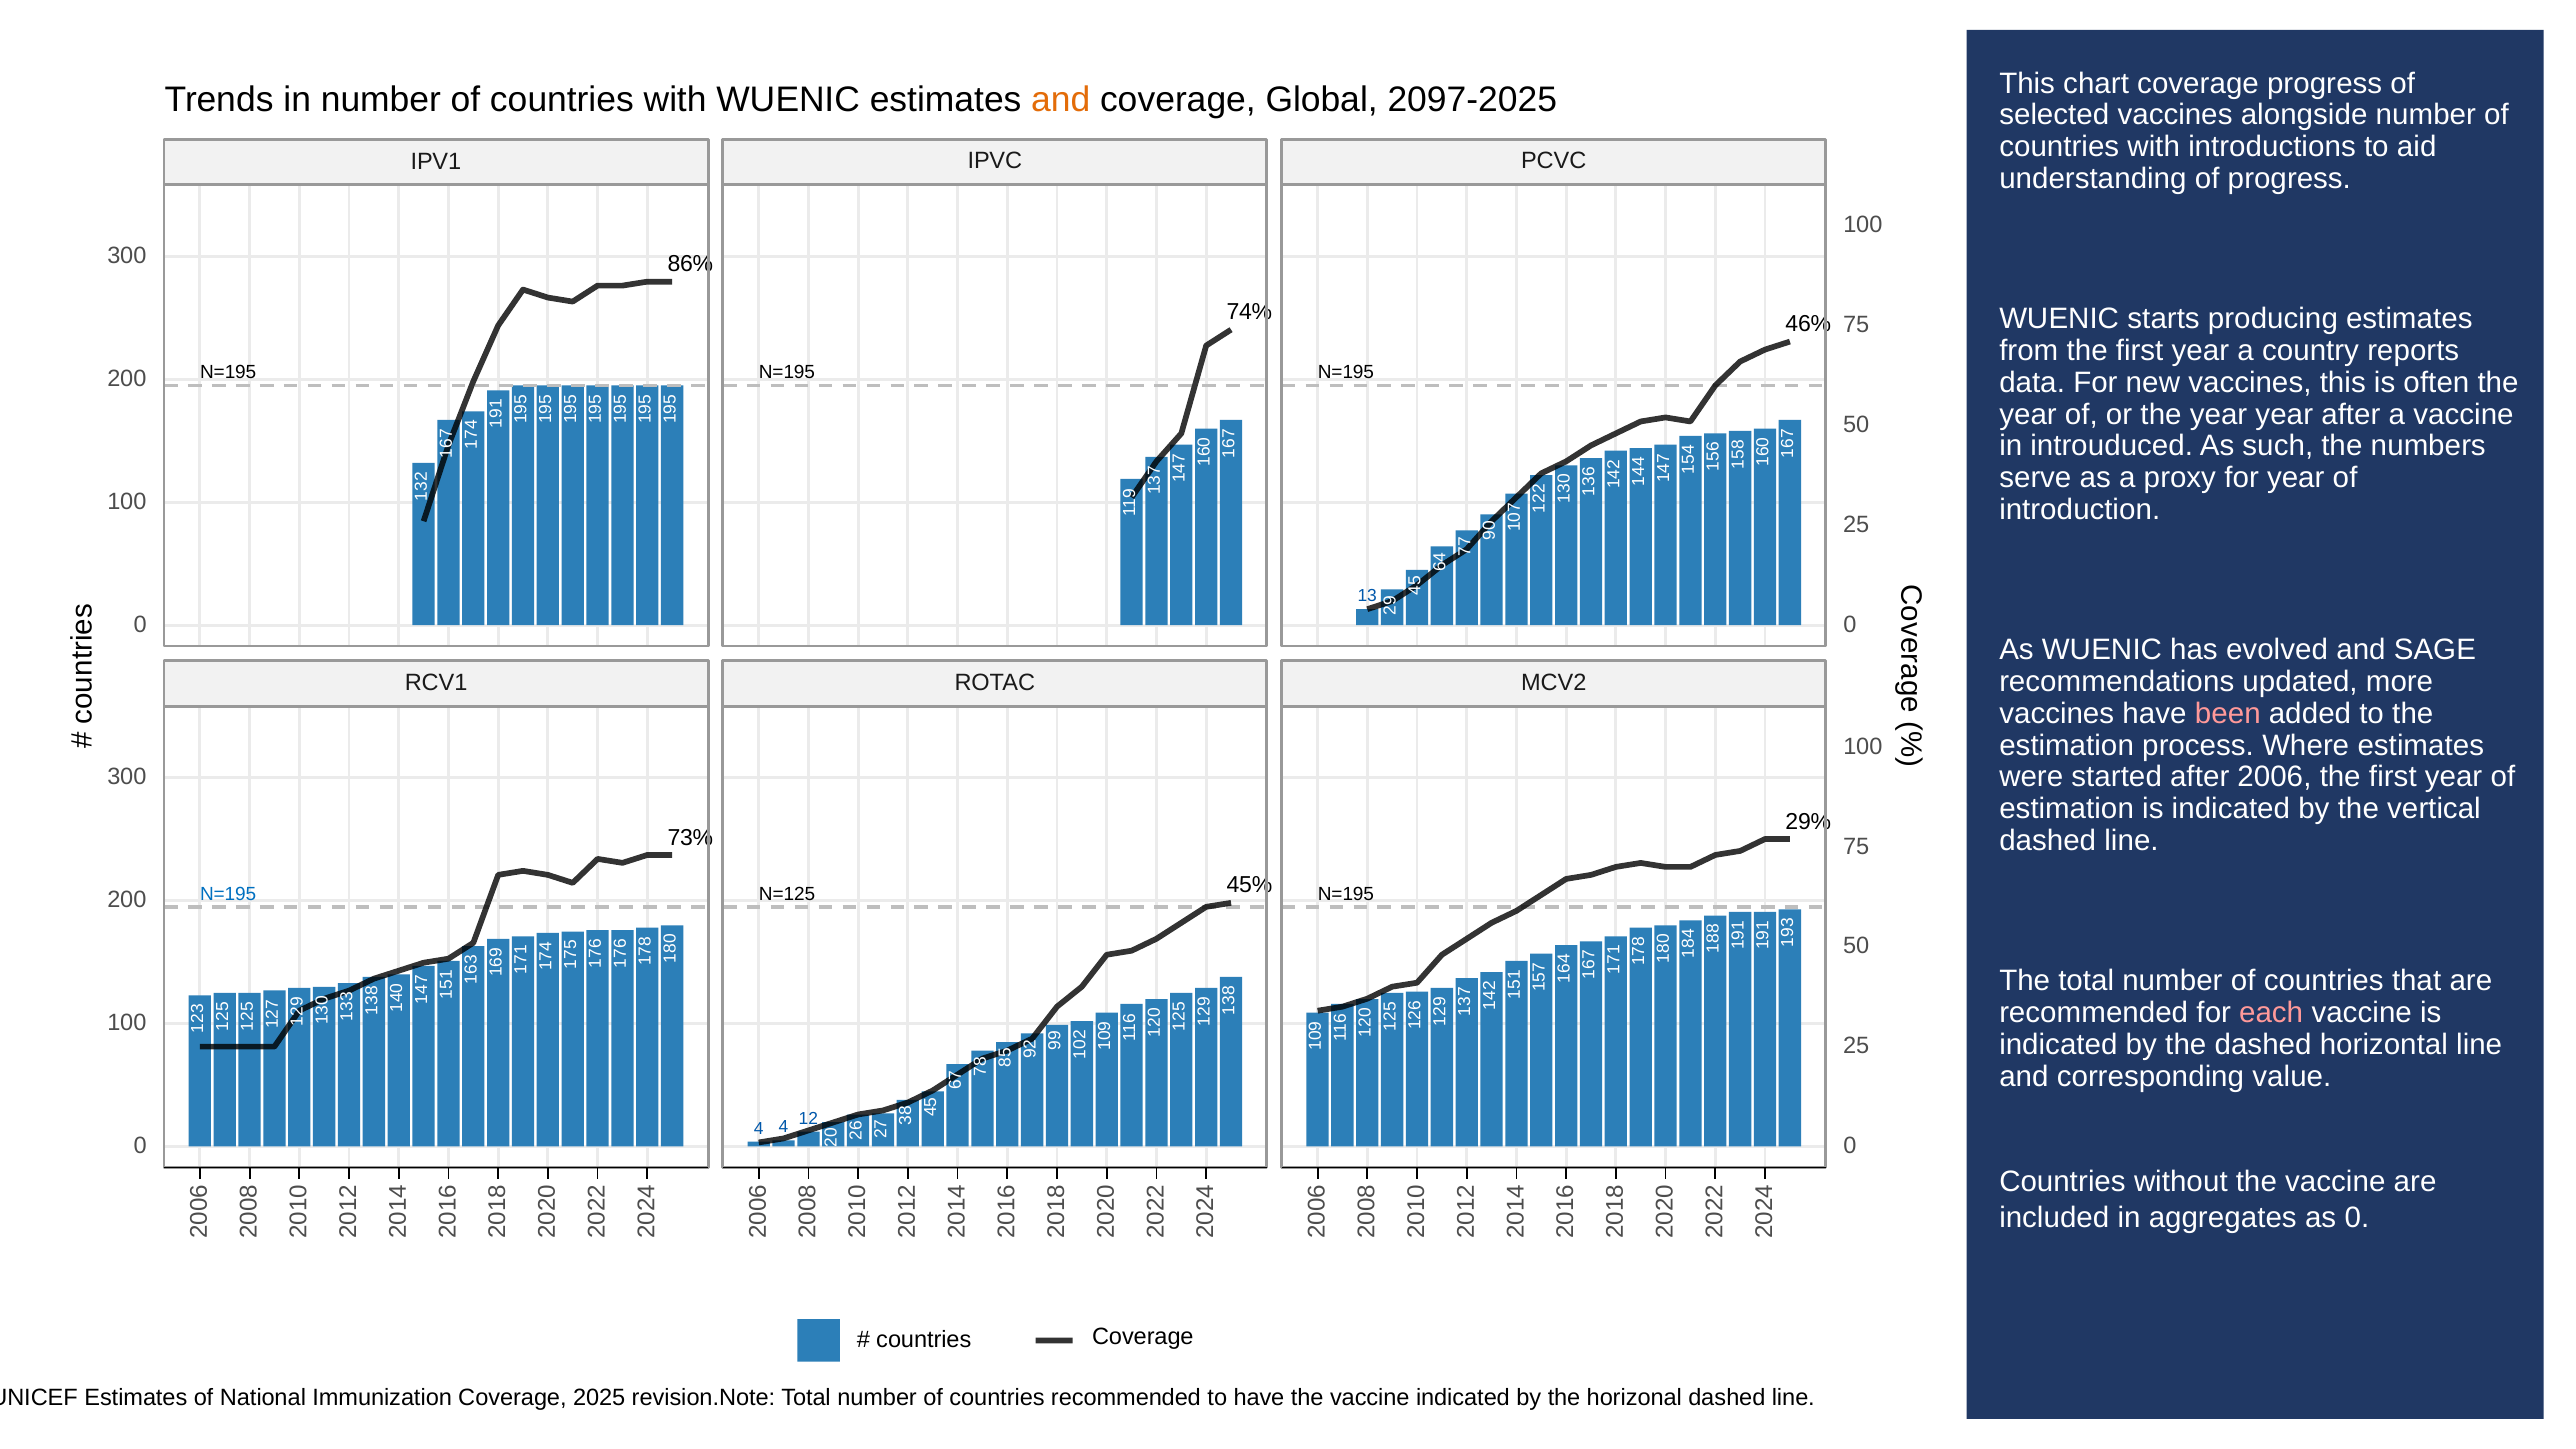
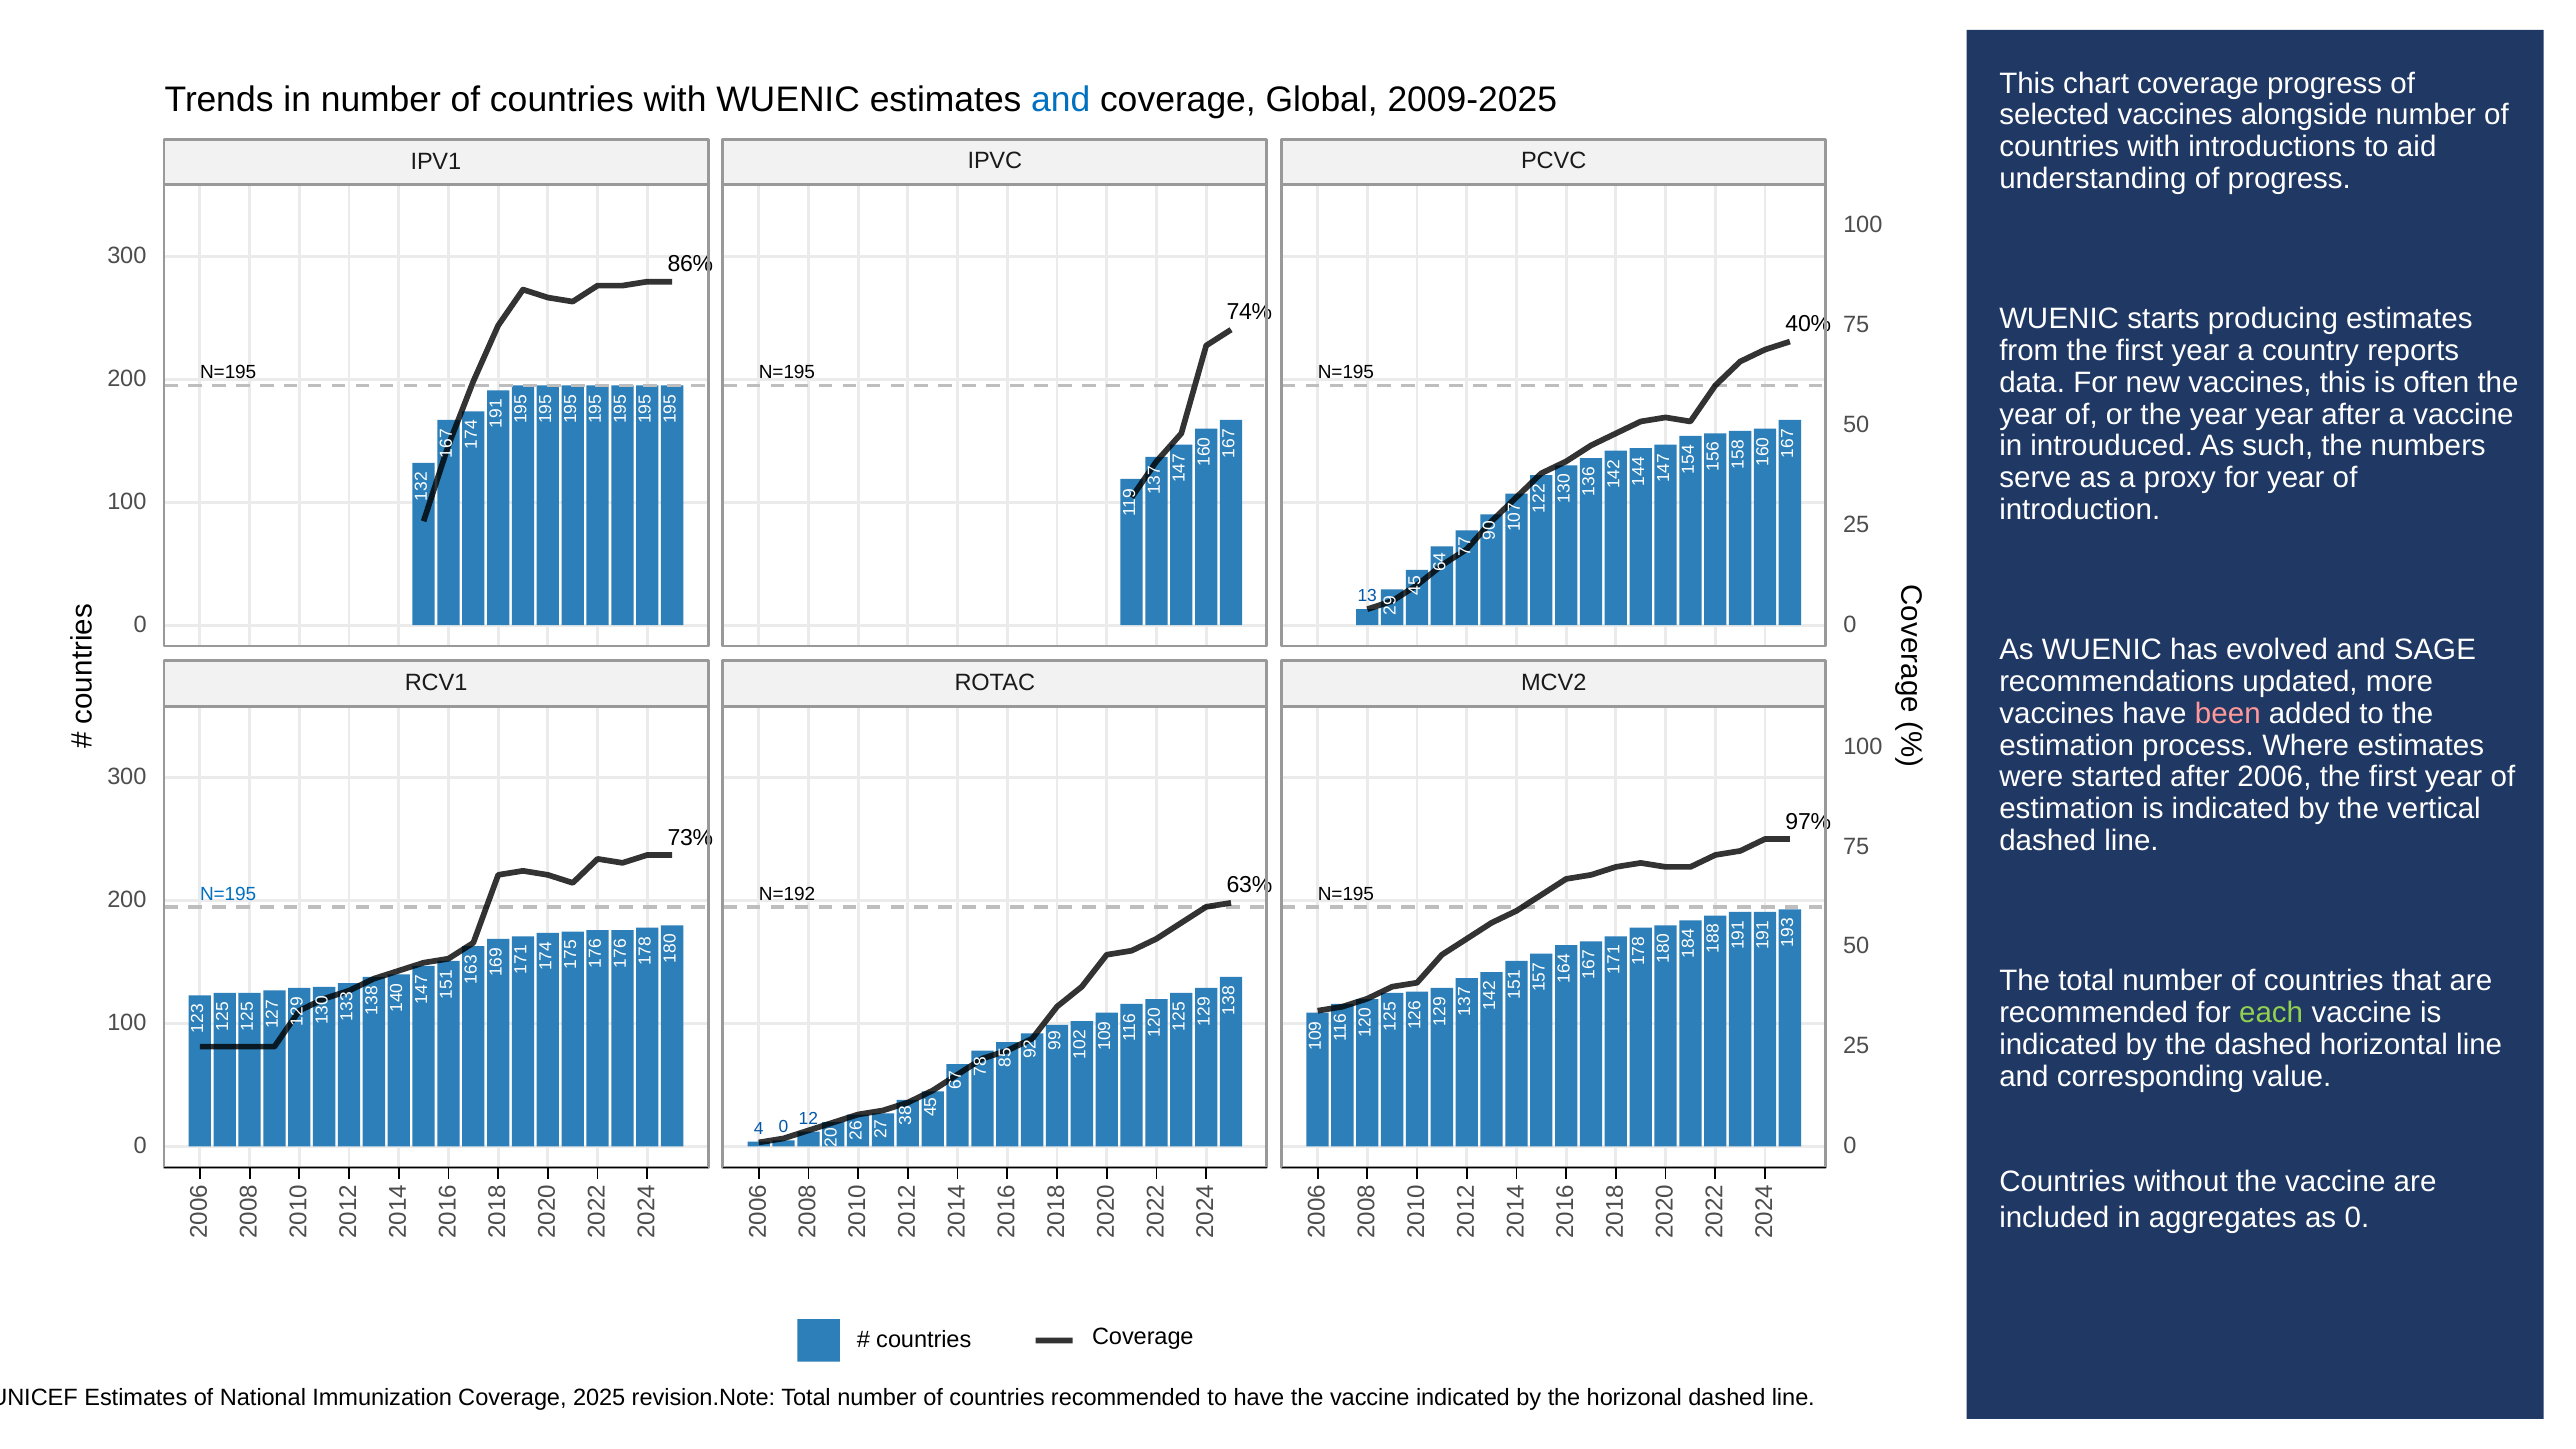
and colour: orange -> blue (1061, 100)
2097-2025: 2097-2025 -> 2009-2025 (1472, 100)
46%: 46% -> 40% (1808, 324)
29%: 29% -> 97% (1808, 821)
45%: 45% -> 63% (1249, 885)
N=125: N=125 -> N=192 (787, 894)
each colour: pink -> light green (2271, 1013)
4: 4 -> 0 (784, 1127)
